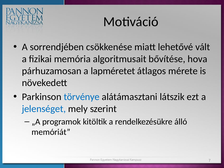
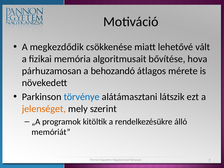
sorrendjében: sorrendjében -> megkezdődik (57, 47)
lapméretet: lapméretet -> behozandó (113, 71)
jelenséget colour: blue -> orange (44, 109)
